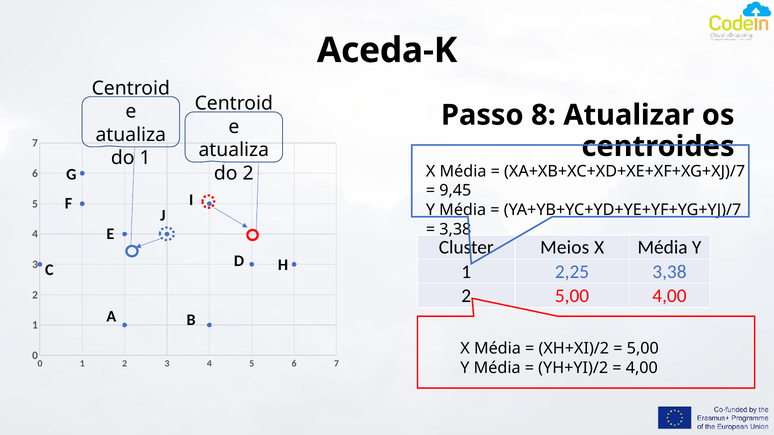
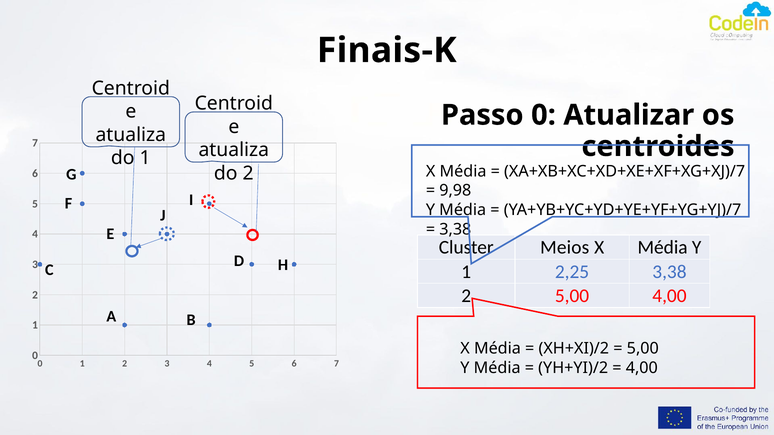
Aceda-K: Aceda-K -> Finais-K (387, 50)
Passo 8: 8 -> 0 (543, 115)
9,45: 9,45 -> 9,98 (455, 191)
